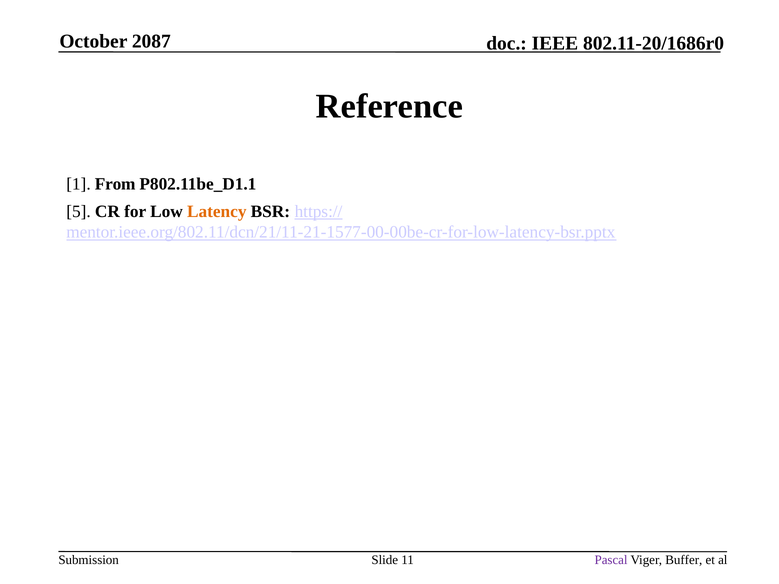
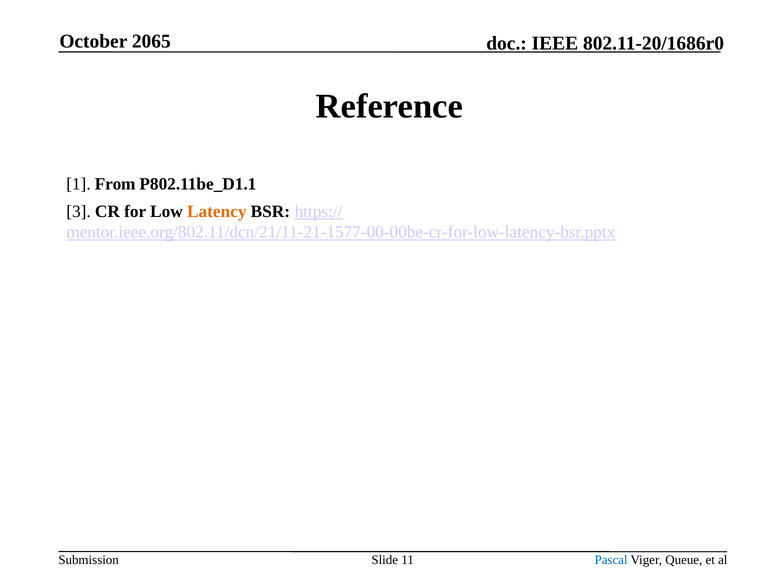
2087: 2087 -> 2065 (151, 41)
5: 5 -> 3 (78, 212)
Pascal colour: purple -> blue (611, 560)
Buffer: Buffer -> Queue (684, 560)
